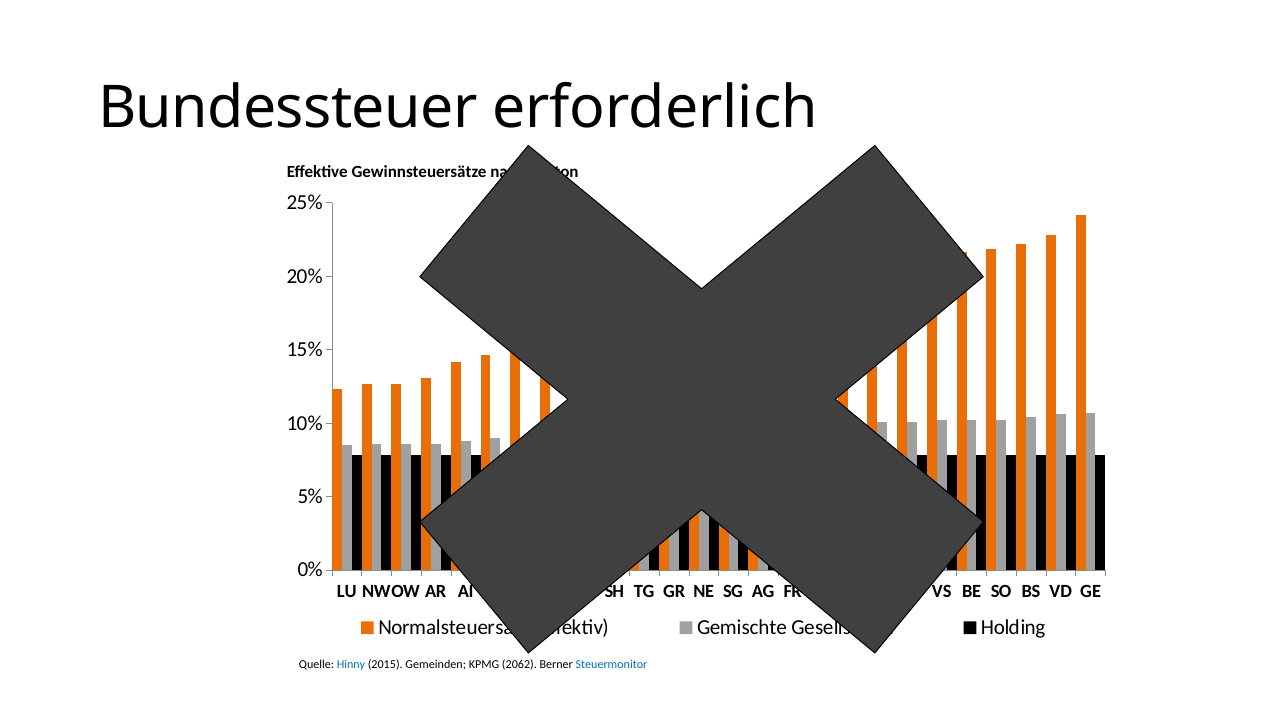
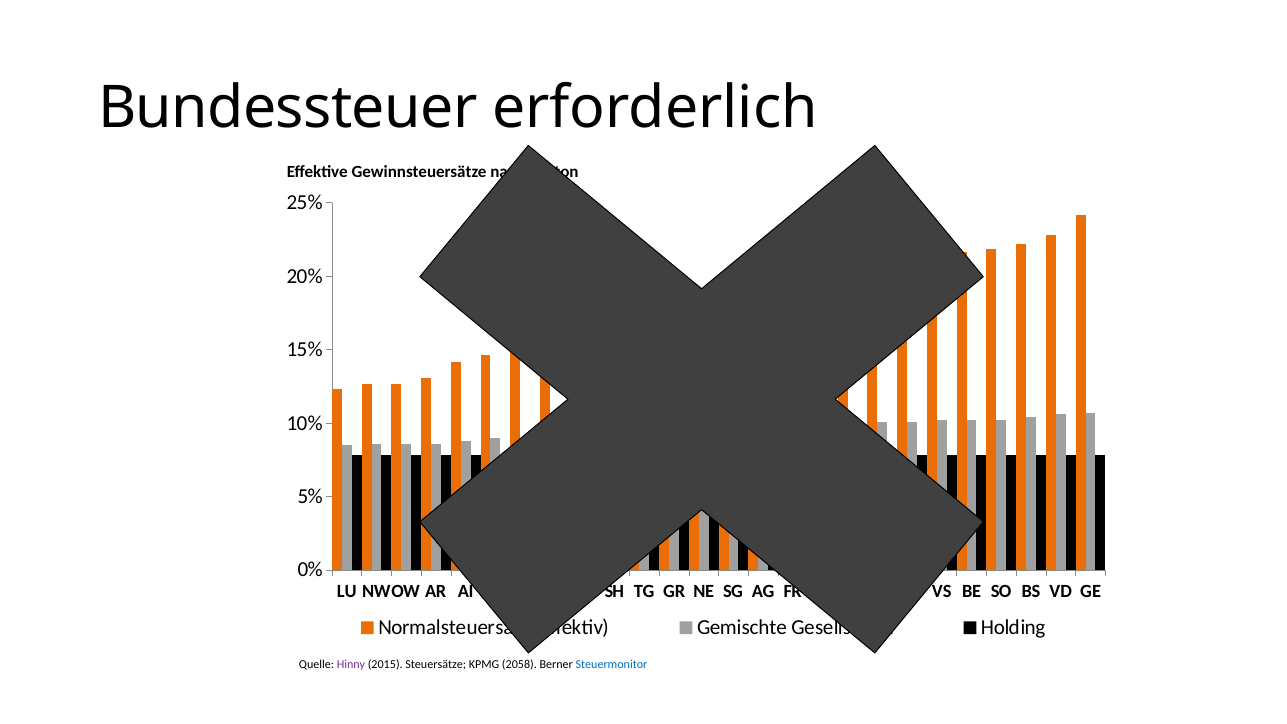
Hinny colour: blue -> purple (351, 664)
Gemeinden: Gemeinden -> Steuersätze (436, 664)
2062: 2062 -> 2058 (519, 664)
